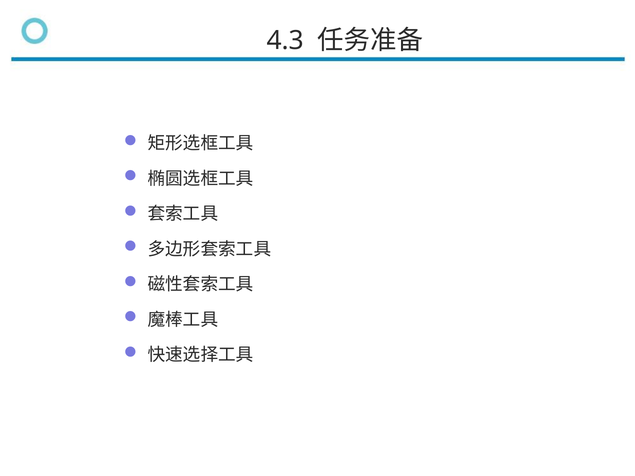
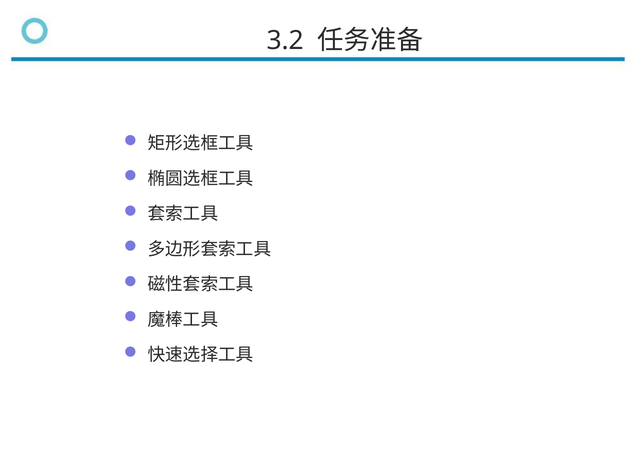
4.3: 4.3 -> 3.2 (285, 40)
